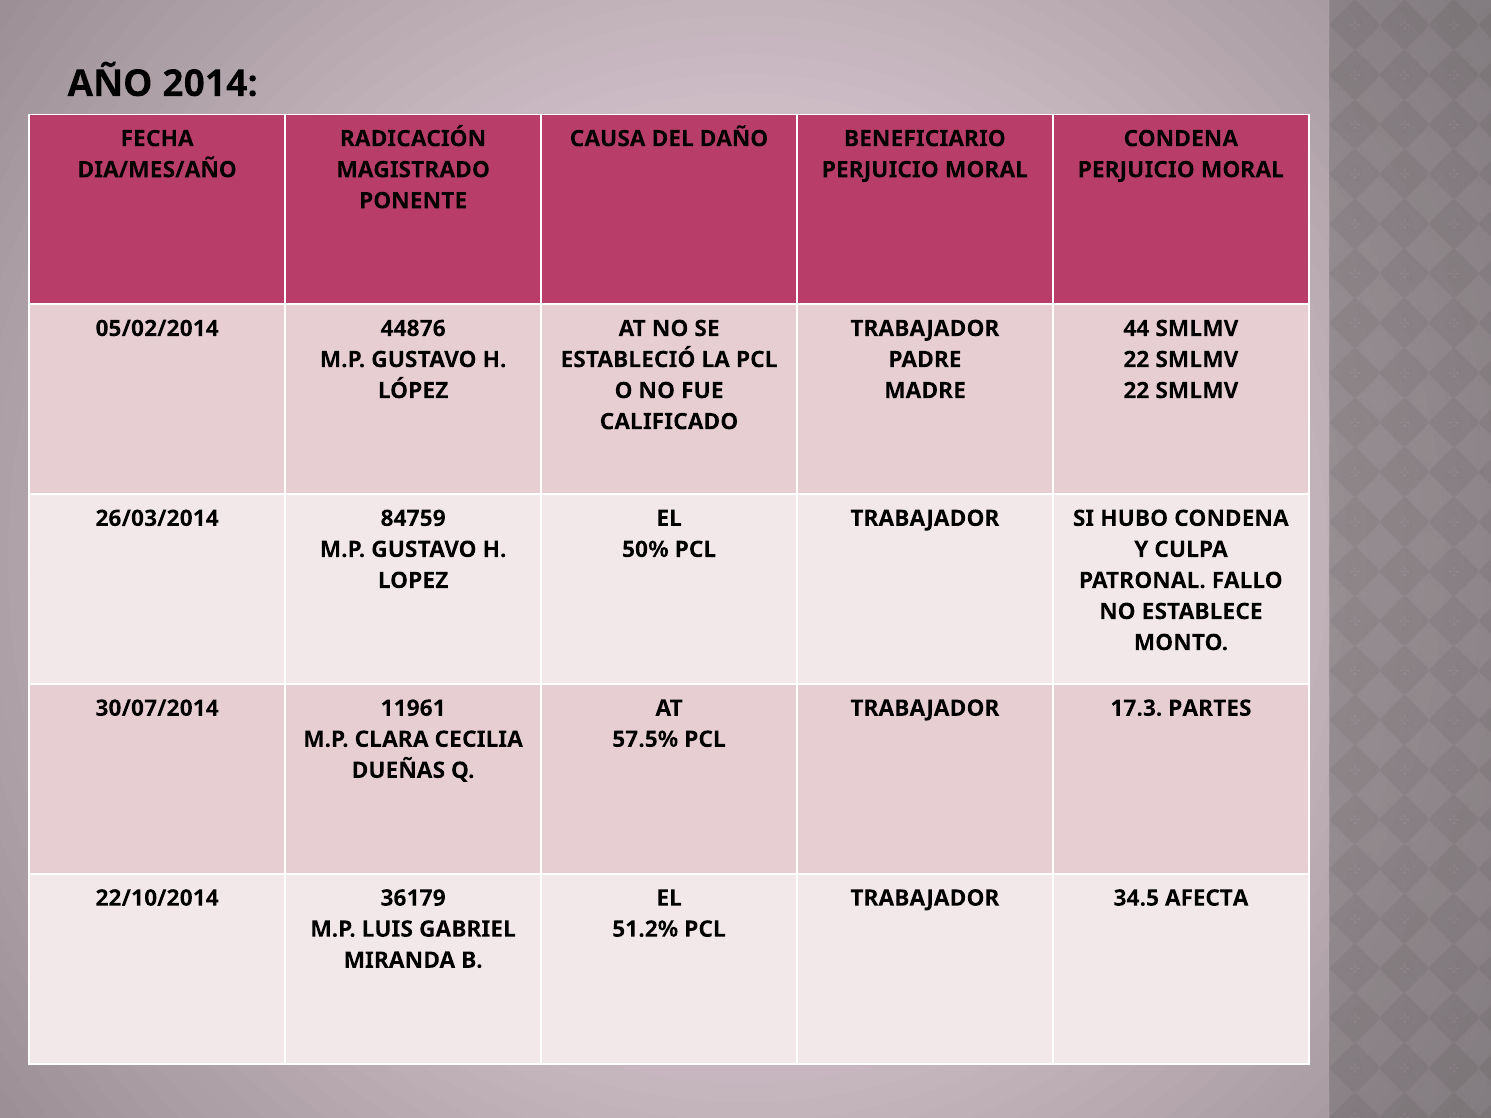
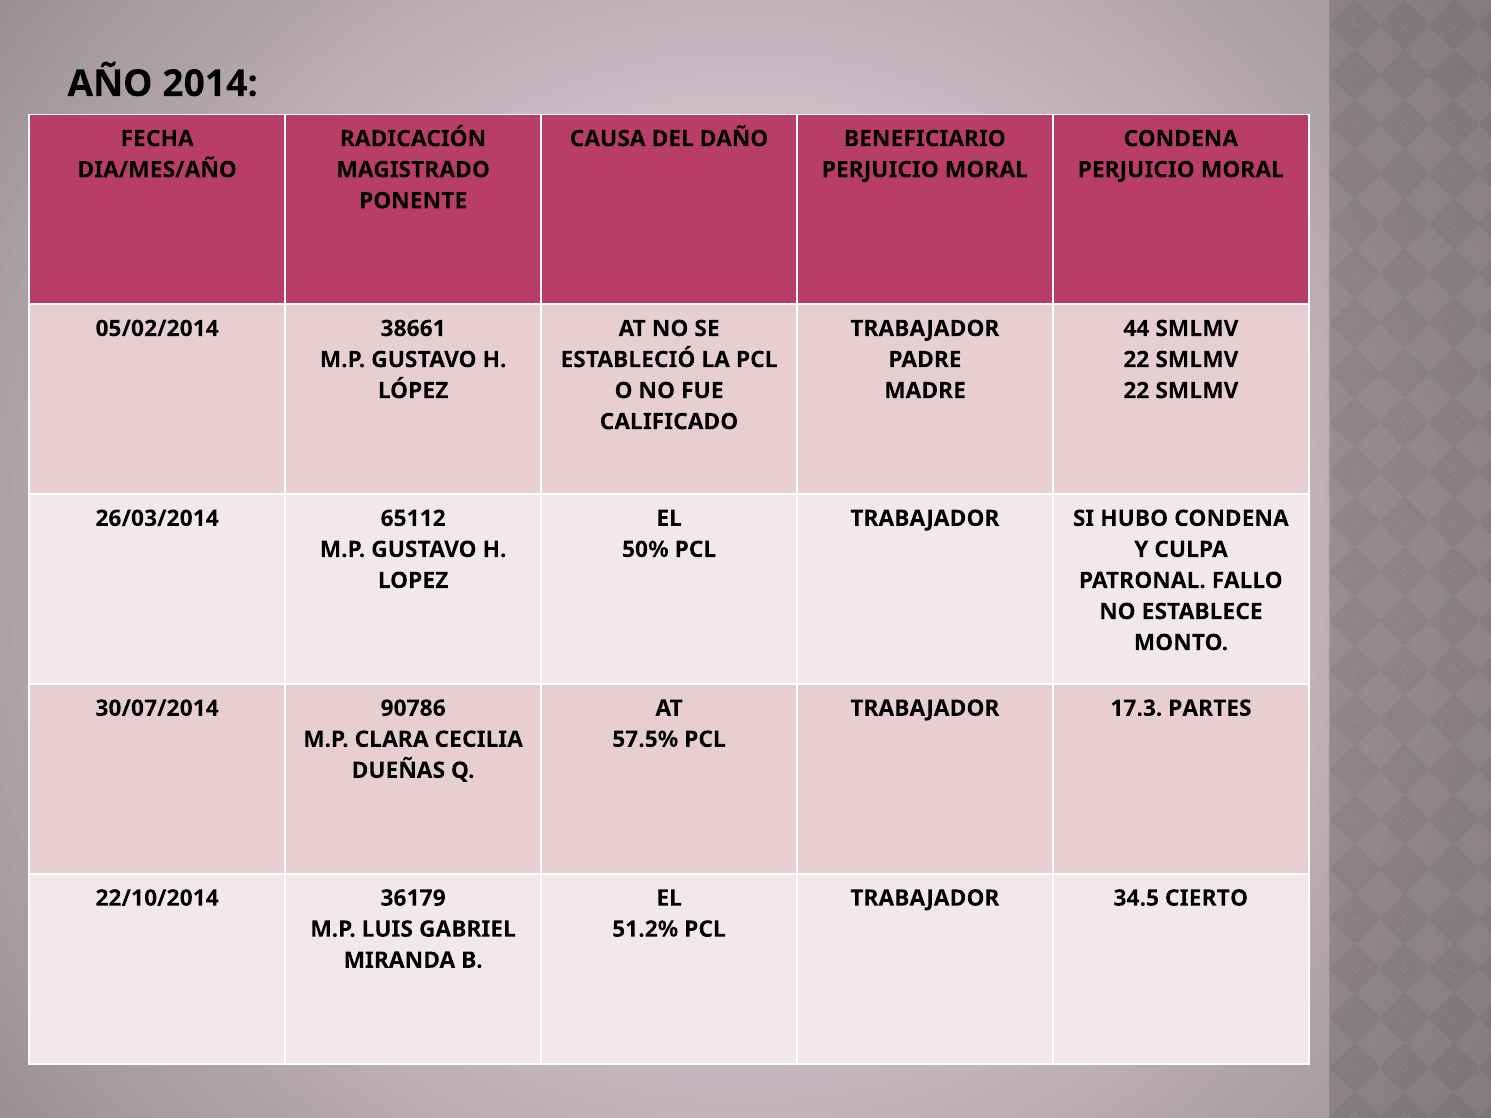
44876: 44876 -> 38661 (413, 329)
84759: 84759 -> 65112 (413, 519)
11961: 11961 -> 90786 (413, 708)
AFECTA: AFECTA -> CIERTO (1207, 898)
